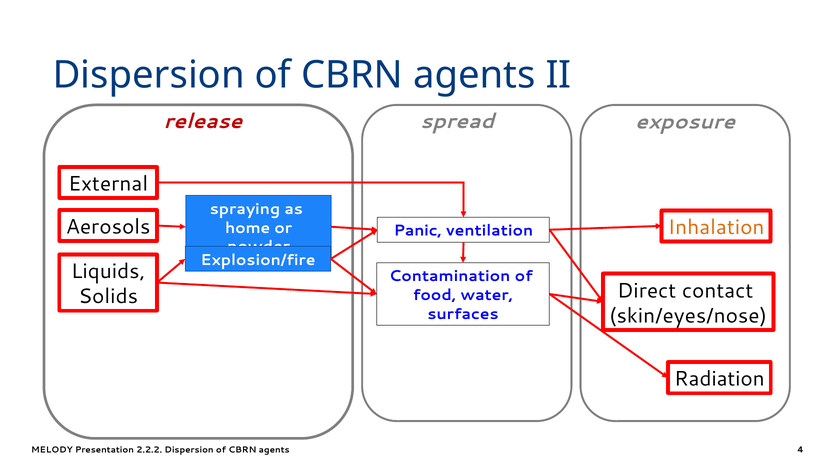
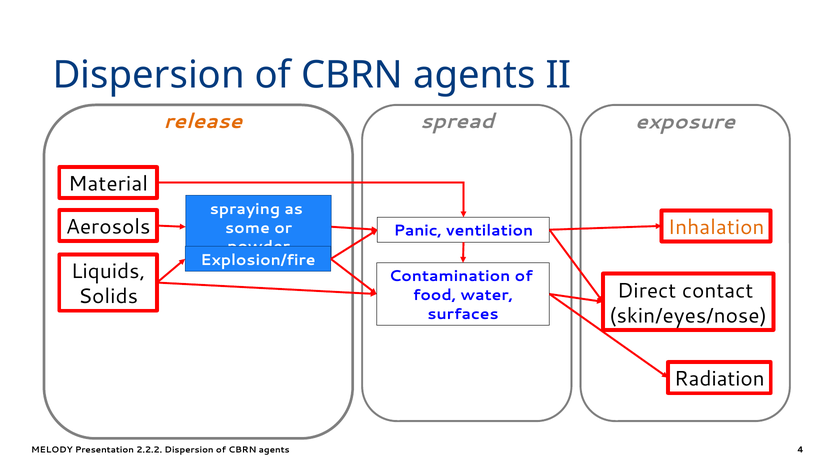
release colour: red -> orange (203, 121)
External: External -> Material (108, 184)
home: home -> some (247, 228)
